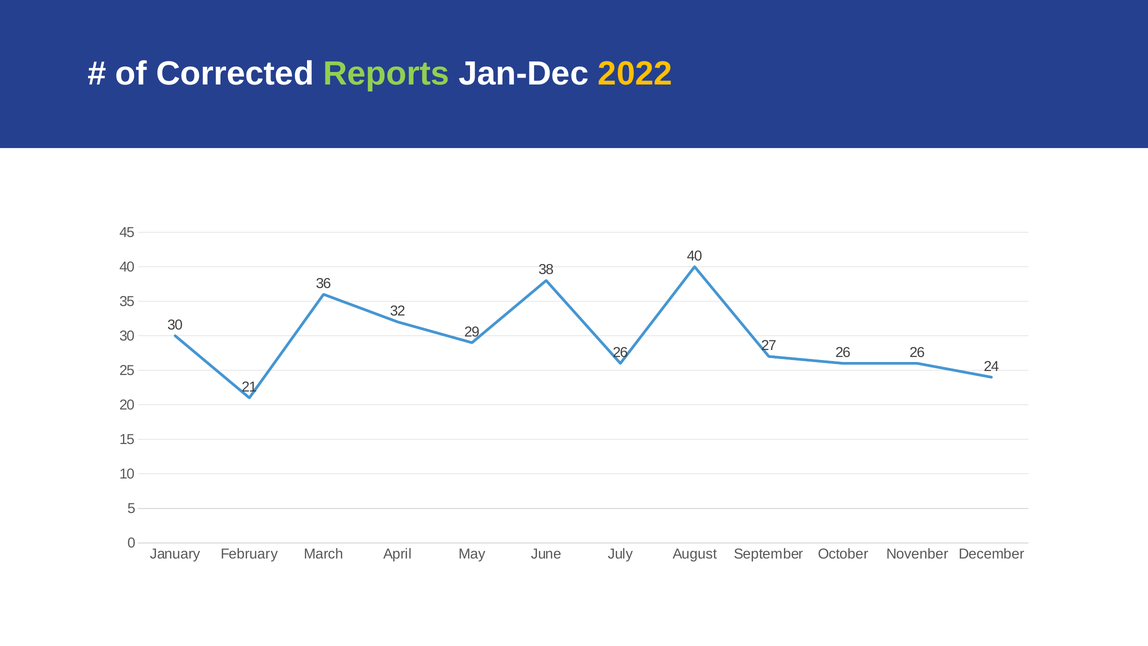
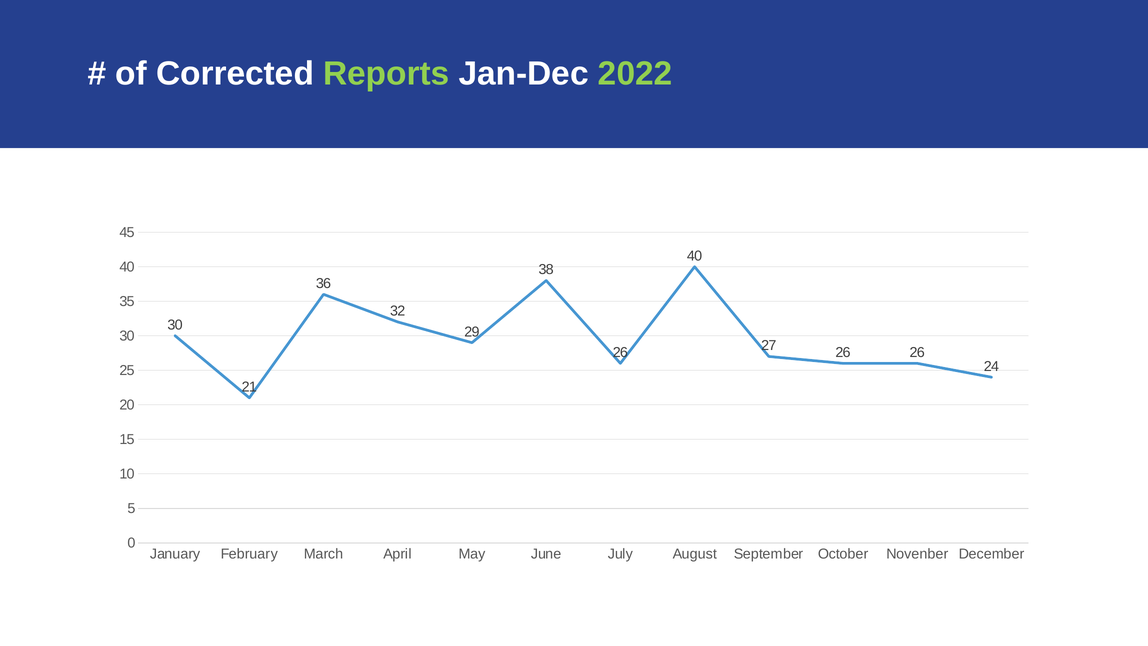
2022 colour: yellow -> light green (635, 74)
